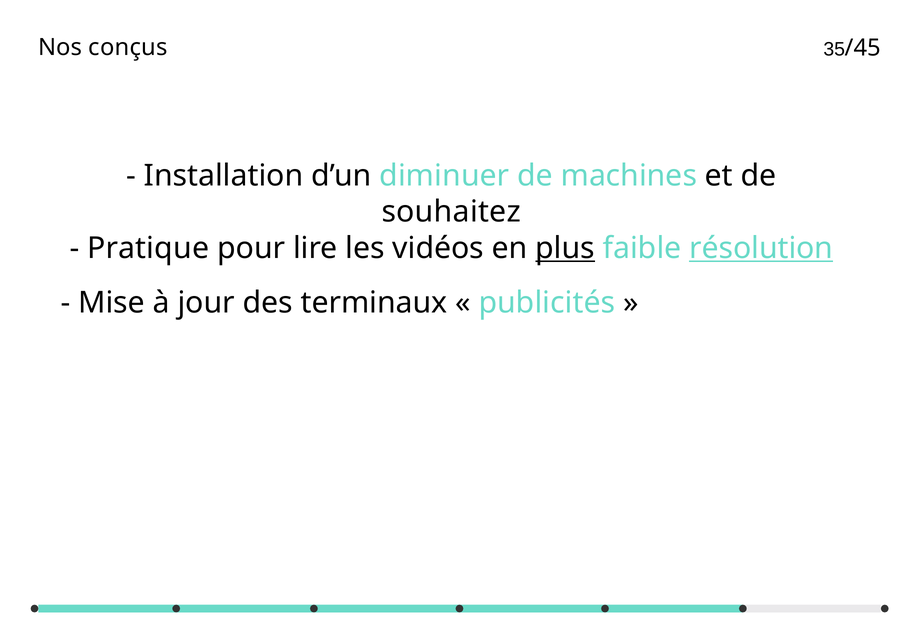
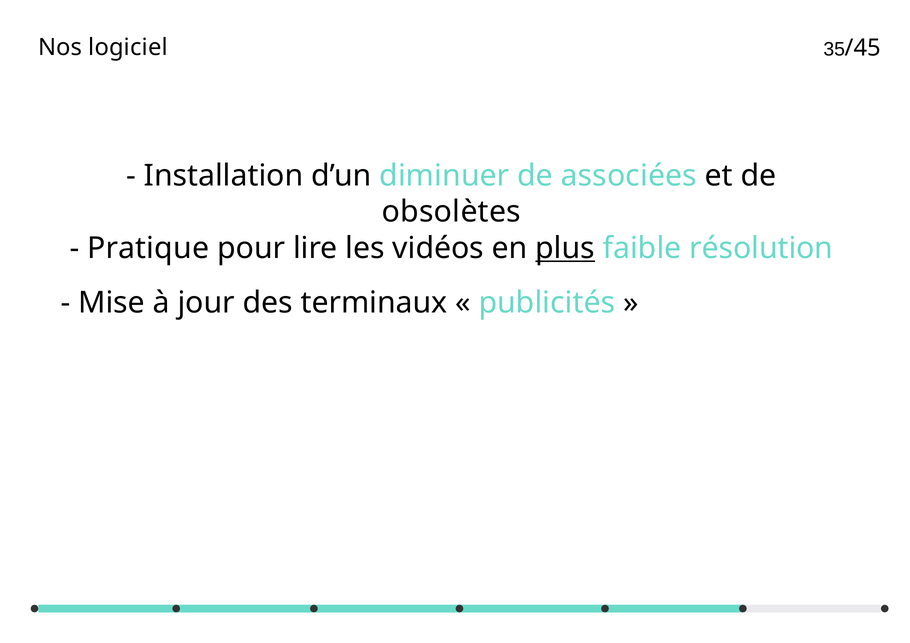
conçus: conçus -> logiciel (128, 48)
machines: machines -> associées (629, 176)
souhaitez: souhaitez -> obsolètes (451, 212)
résolution underline: present -> none (761, 248)
